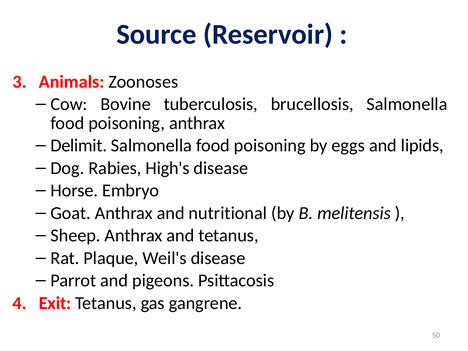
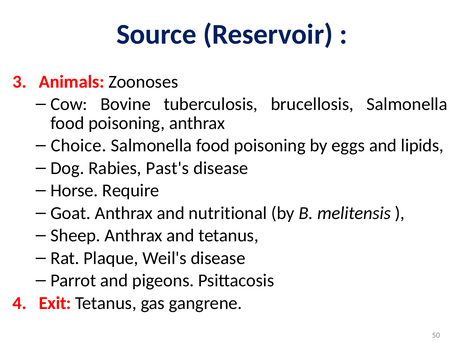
Delimit: Delimit -> Choice (79, 146)
High's: High's -> Past's (167, 168)
Embryo: Embryo -> Require (131, 191)
